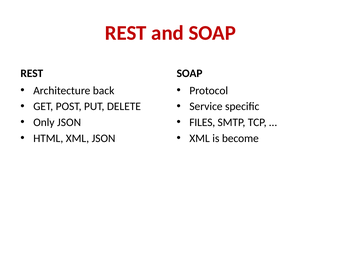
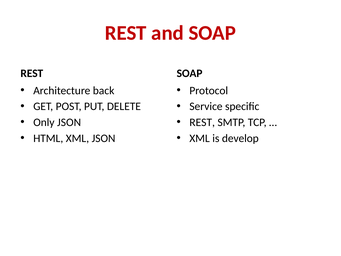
FILES: FILES -> REST (202, 122)
become: become -> develop (240, 138)
